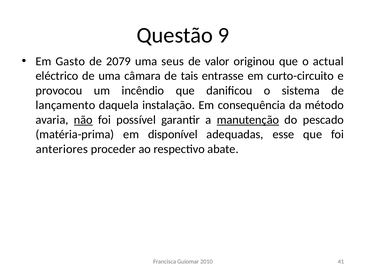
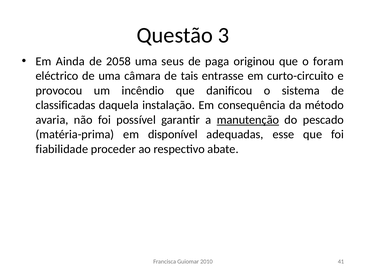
9: 9 -> 3 (223, 35)
Gasto: Gasto -> Ainda (70, 61)
2079: 2079 -> 2058 (119, 61)
valor: valor -> paga (217, 61)
actual: actual -> foram (328, 61)
lançamento: lançamento -> classificadas (66, 105)
não underline: present -> none (83, 120)
anteriores: anteriores -> fiabilidade (62, 149)
